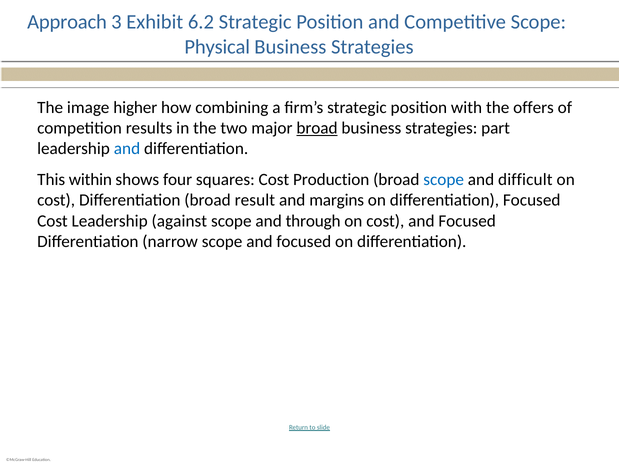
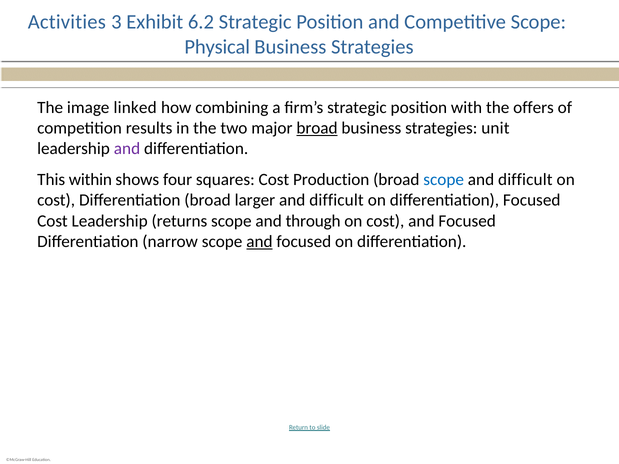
Approach: Approach -> Activities (67, 22)
higher: higher -> linked (135, 107)
part: part -> unit (495, 128)
and colour: blue -> purple (127, 149)
result: result -> larger (255, 200)
margins: margins -> difficult (337, 200)
against: against -> returns (179, 221)
and underline: none -> present (259, 242)
